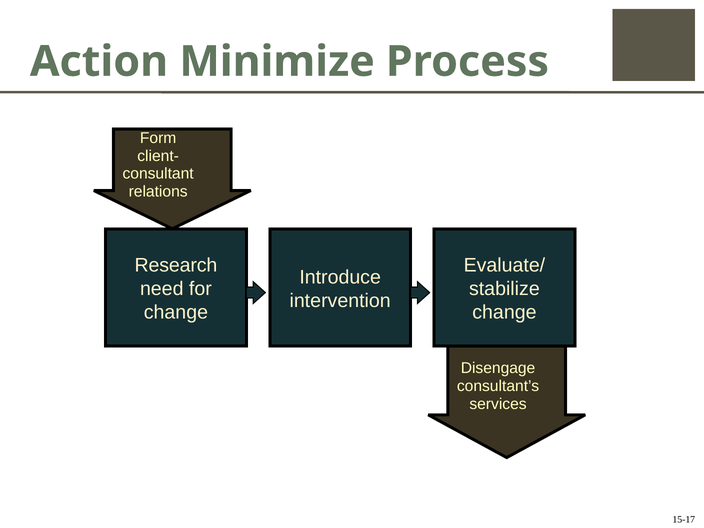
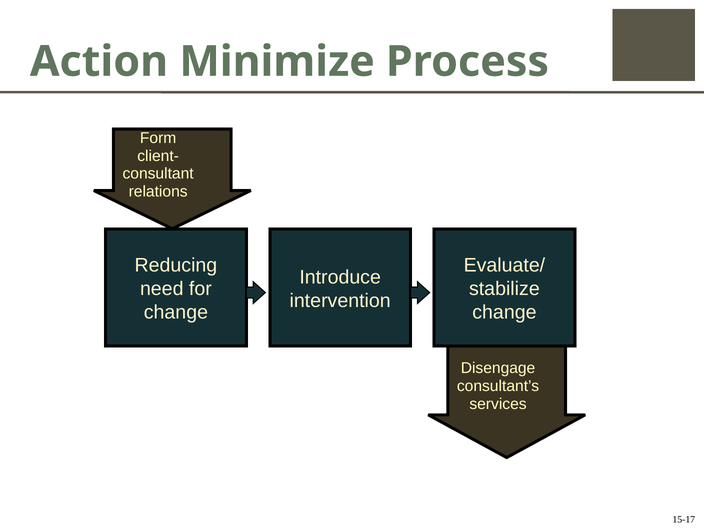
Research: Research -> Reducing (176, 265)
